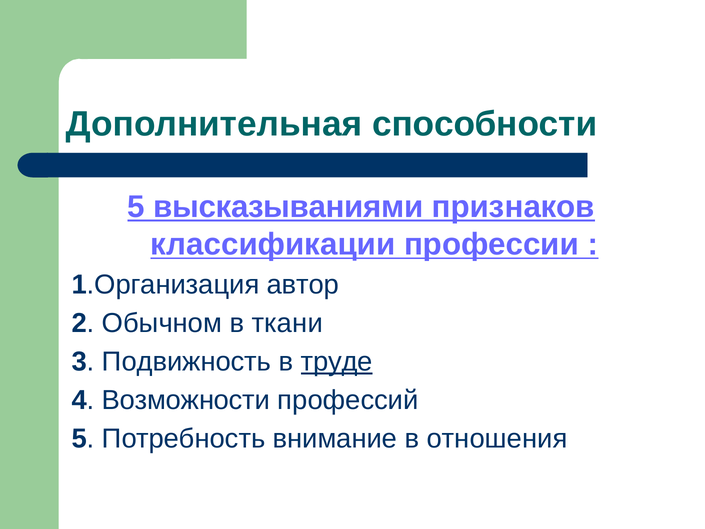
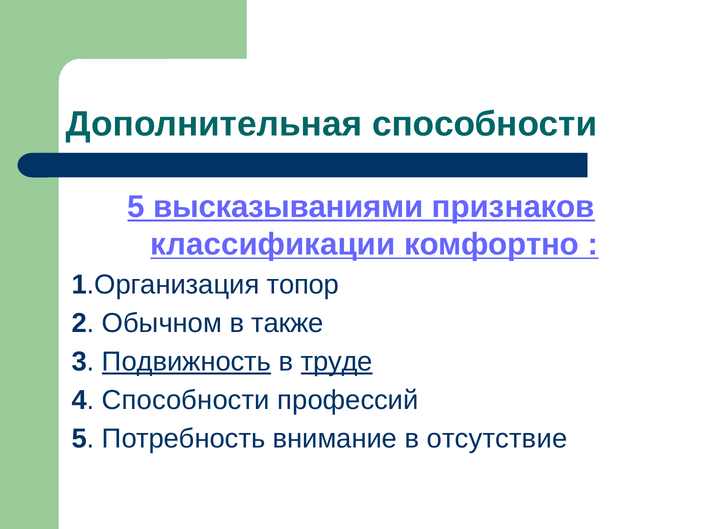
профессии: профессии -> комфортно (492, 244)
автор: автор -> топор (303, 285)
ткани: ткани -> также (287, 323)
Подвижность underline: none -> present (187, 362)
4 Возможности: Возможности -> Способности (186, 400)
отношения: отношения -> отсутствие (497, 438)
